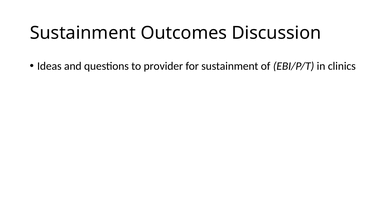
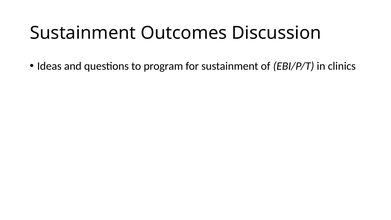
provider: provider -> program (163, 66)
